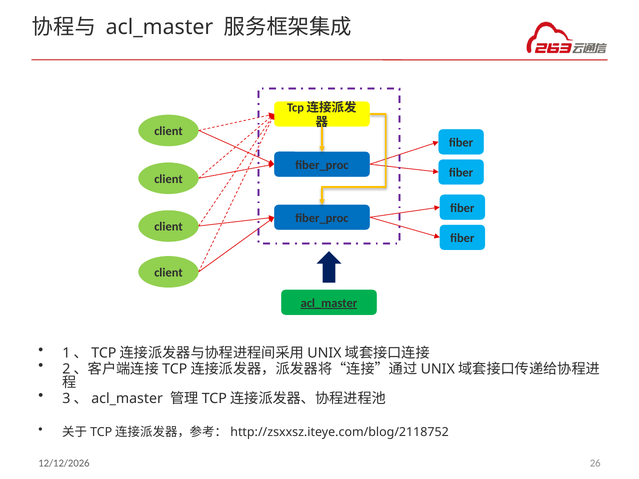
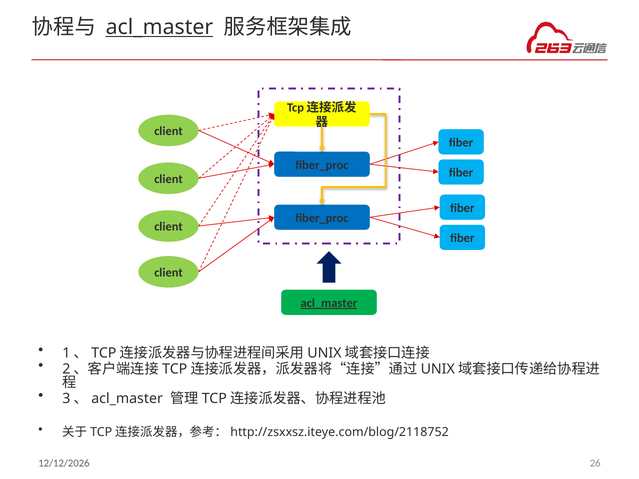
acl_master underline: none -> present (159, 27)
